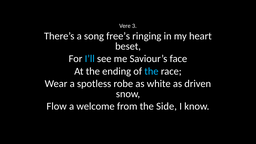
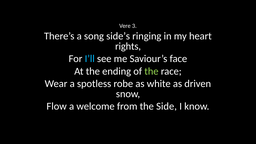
free’s: free’s -> side’s (118, 36)
beset: beset -> rights (128, 46)
the colour: light blue -> light green (151, 71)
